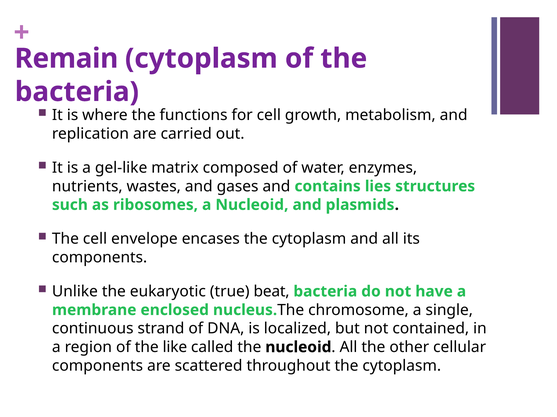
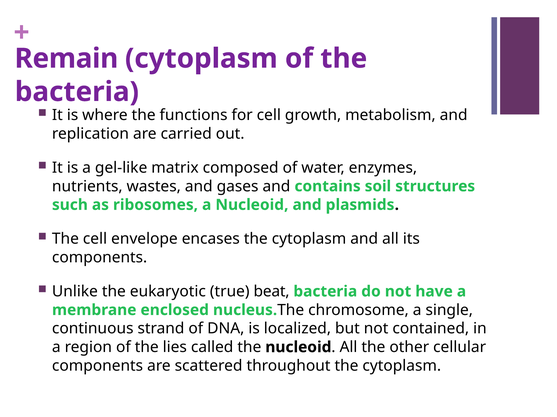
lies: lies -> soil (378, 187)
like: like -> lies (175, 348)
